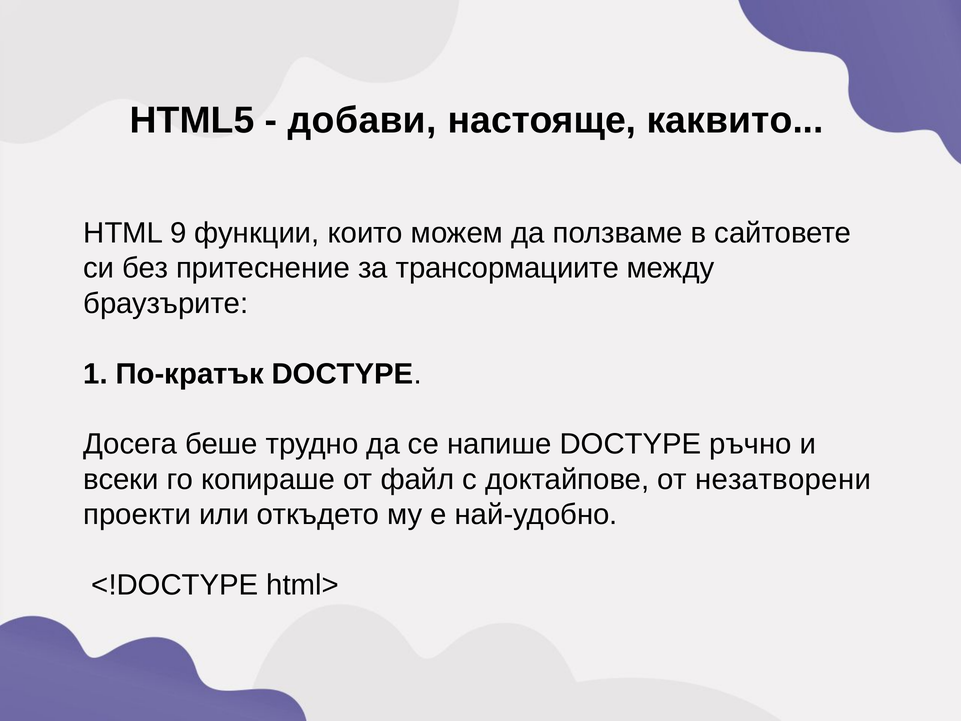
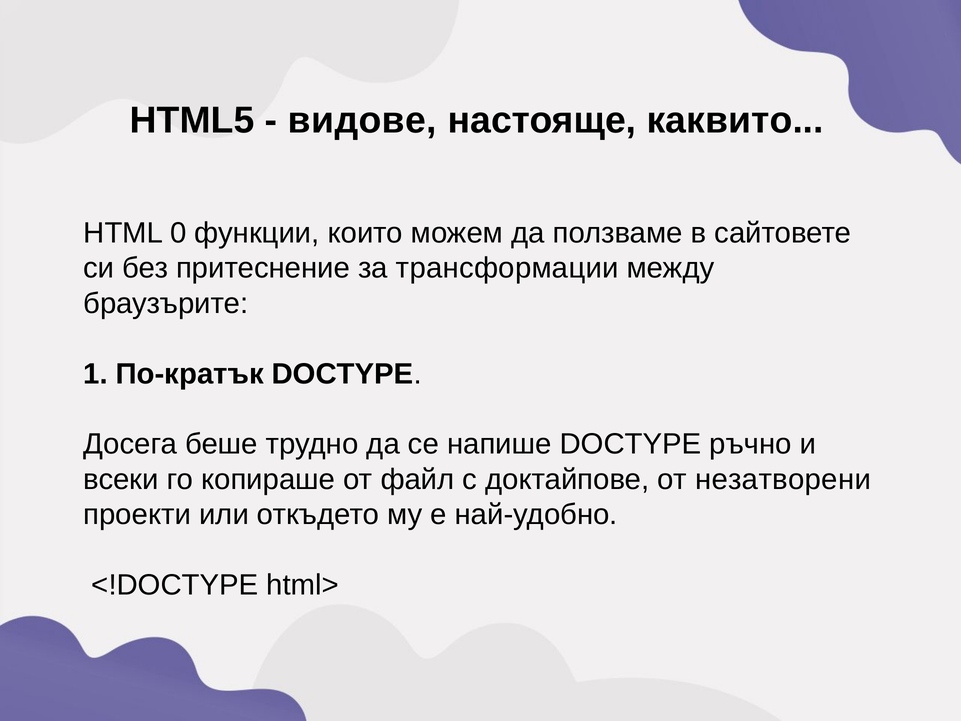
добави: добави -> видове (362, 120)
9: 9 -> 0 (178, 233)
трансормациите: трансормациите -> трансформации (507, 268)
